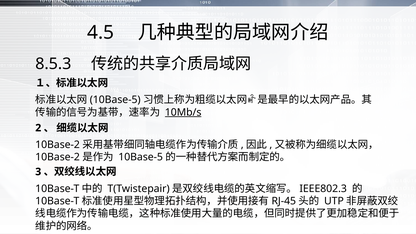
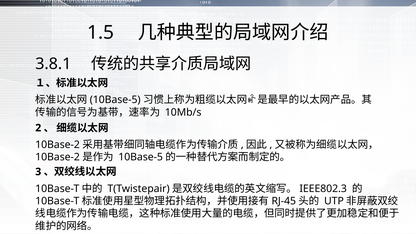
4.5: 4.5 -> 1.5 (101, 32)
8.5.3: 8.5.3 -> 3.8.1 (53, 64)
10Mb/s underline: present -> none (183, 112)
